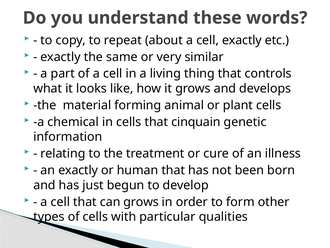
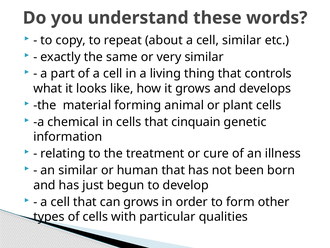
cell exactly: exactly -> similar (242, 40)
an exactly: exactly -> similar (78, 170)
